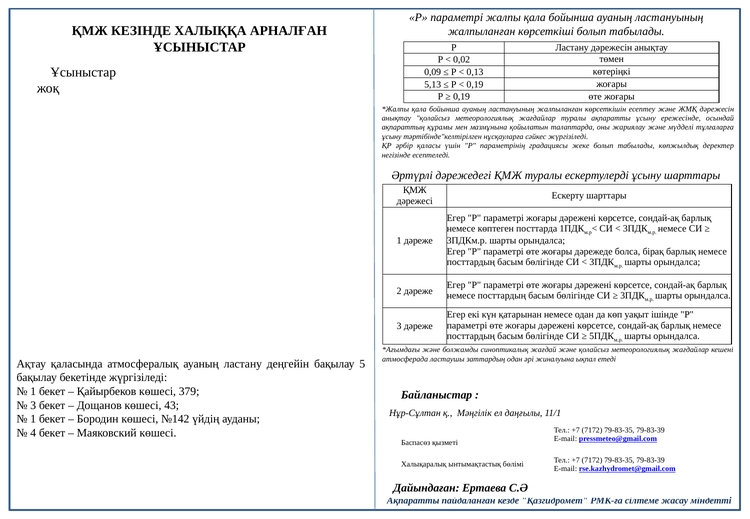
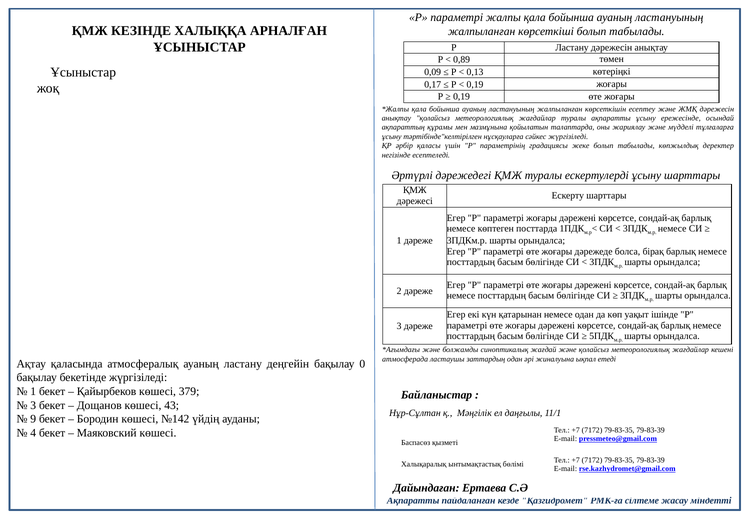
0,02: 0,02 -> 0,89 (462, 60)
5,13: 5,13 -> 0,17 (433, 84)
5: 5 -> 0 (362, 364)
1: 1 -> 9 (33, 419)
